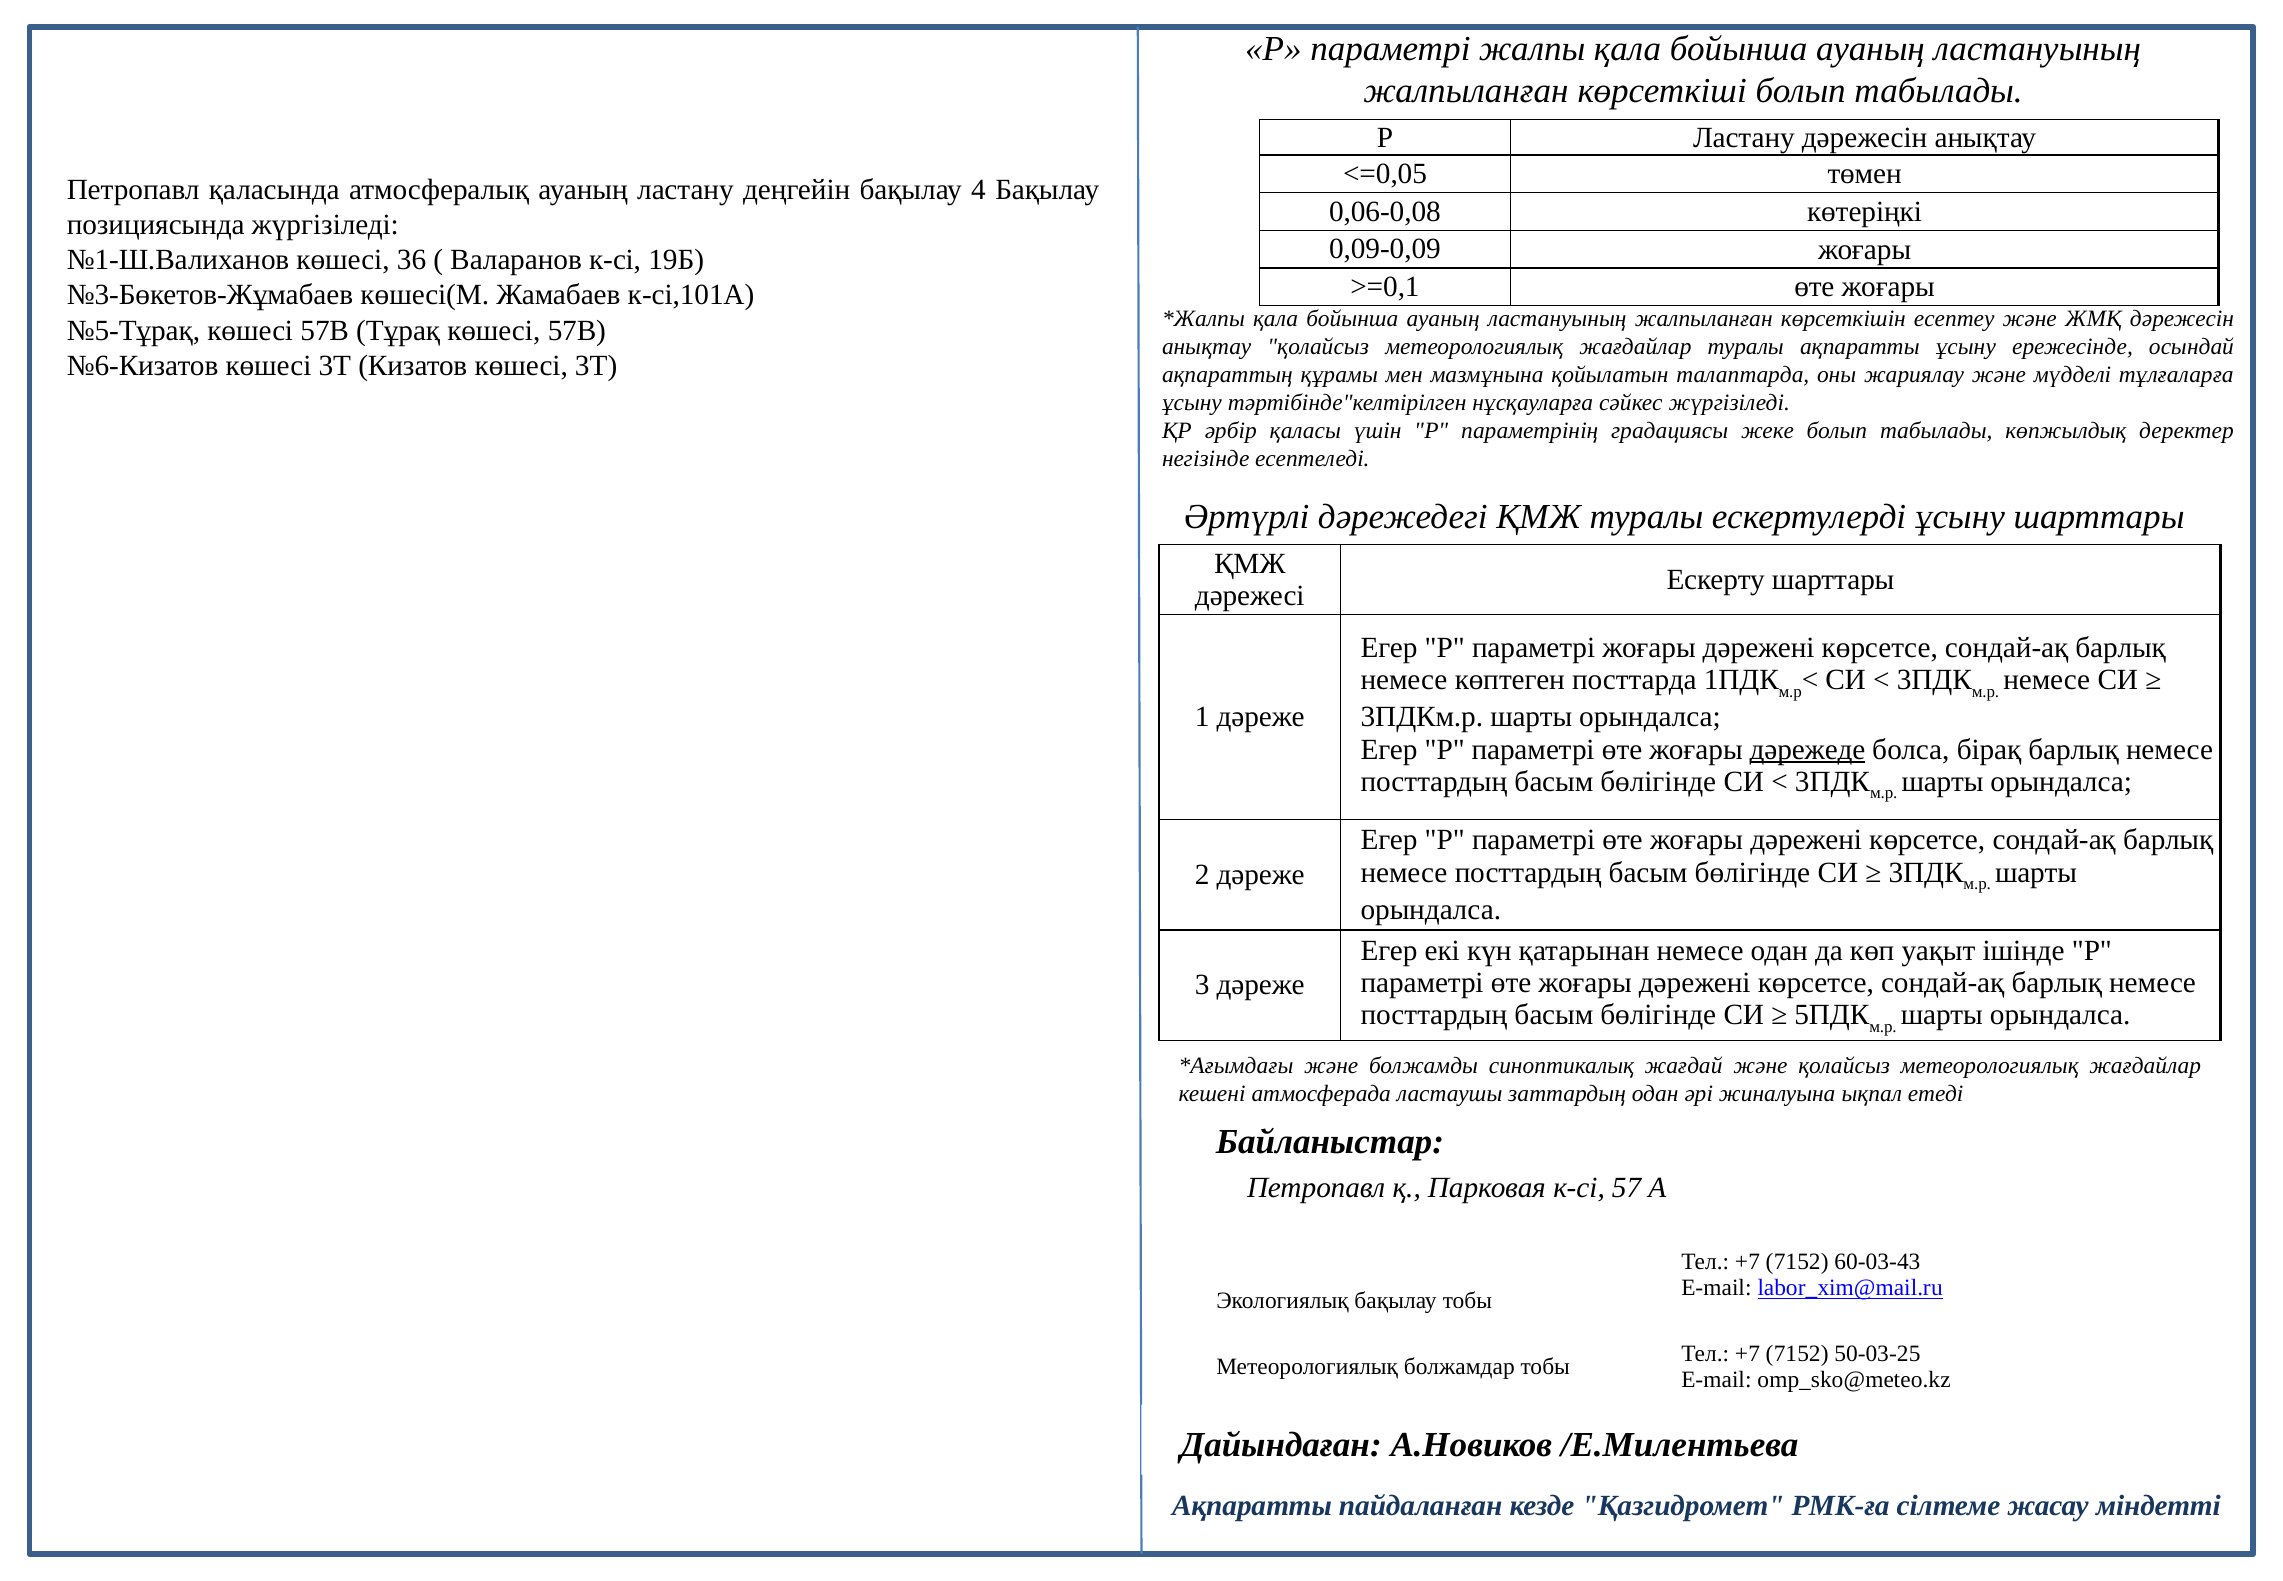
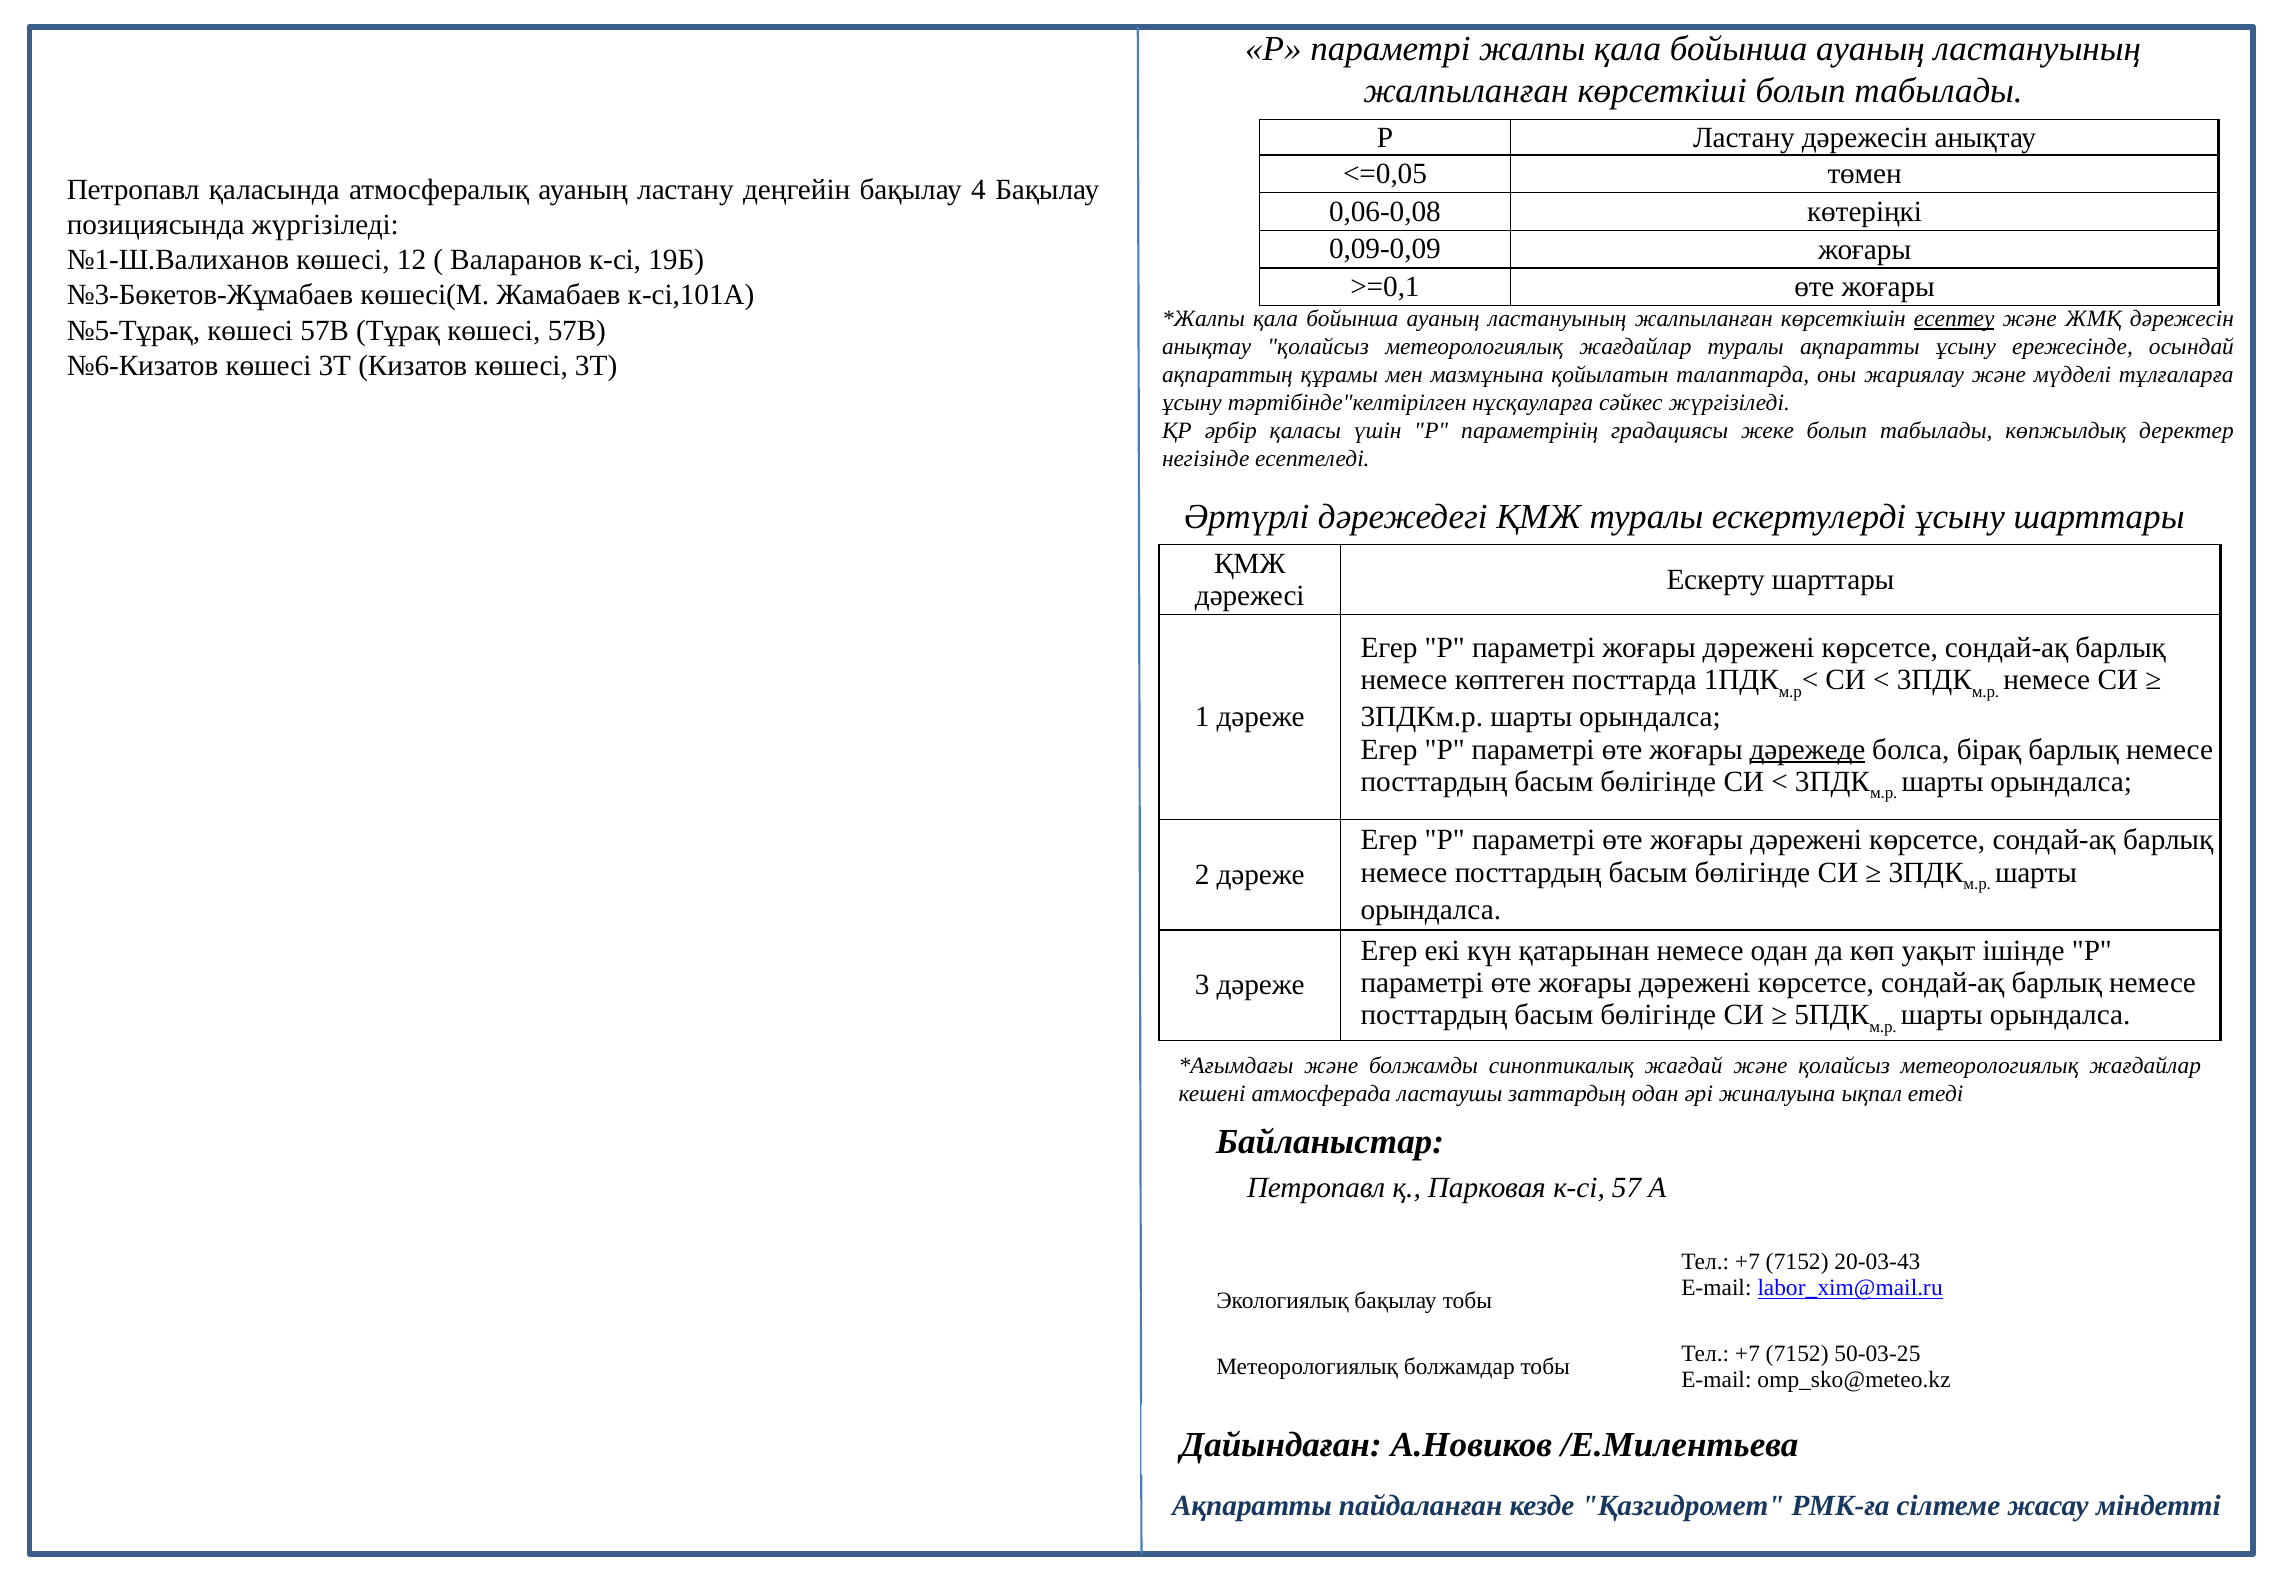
36: 36 -> 12 (412, 260)
есептеу underline: none -> present (1954, 319)
60-03-43: 60-03-43 -> 20-03-43 (1877, 1262)
